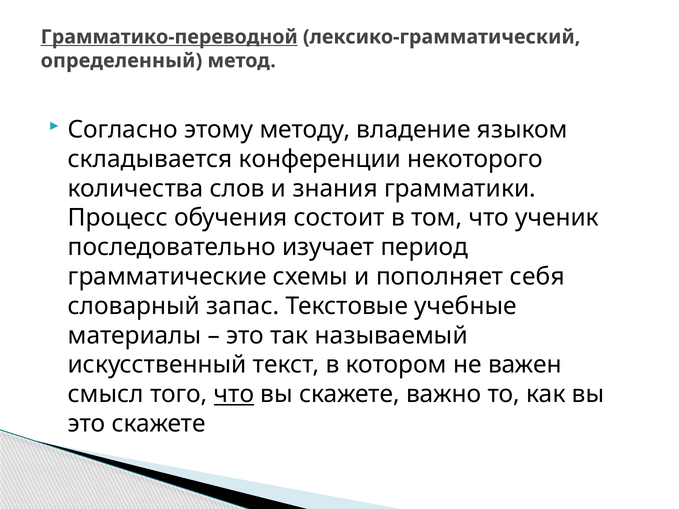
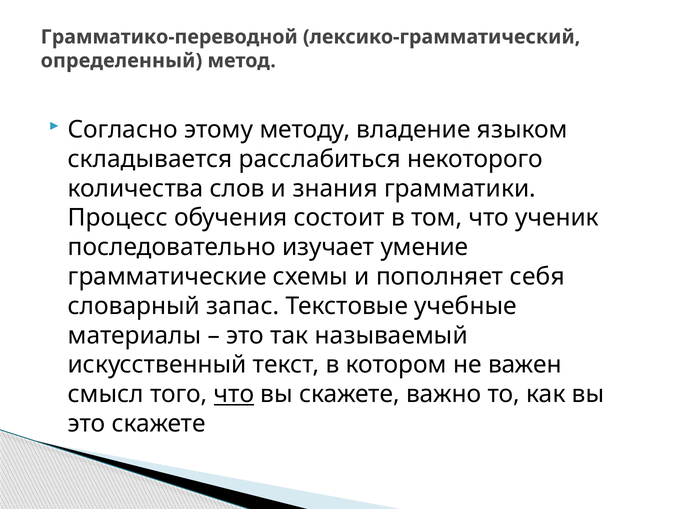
Грамматико-переводной underline: present -> none (169, 37)
конференции: конференции -> расслабиться (320, 159)
период: период -> умение (425, 247)
